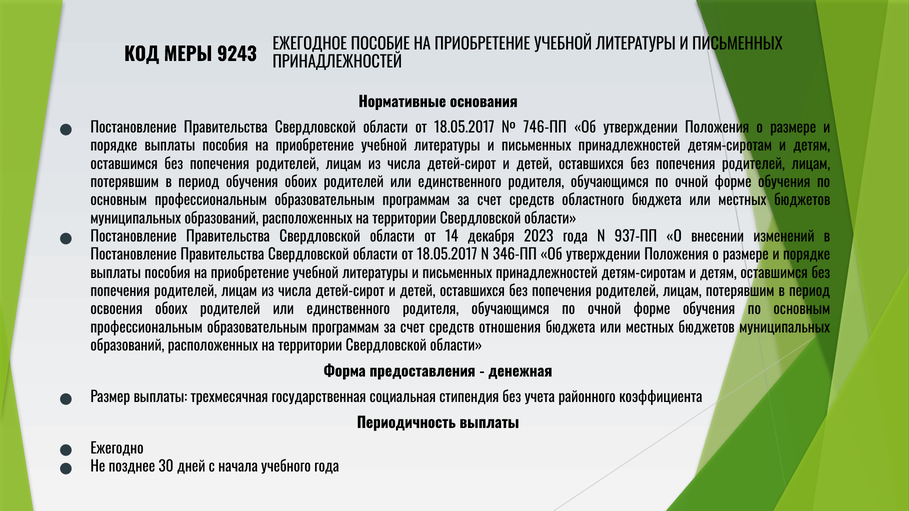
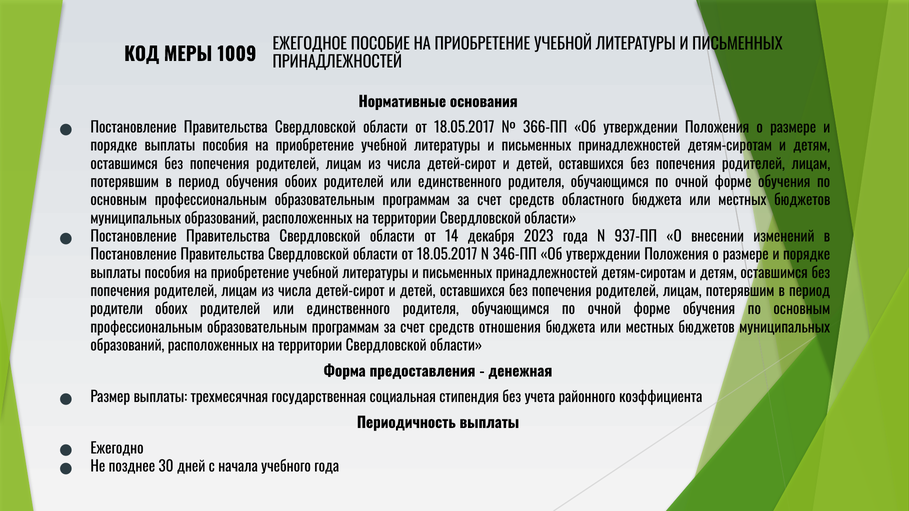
9243: 9243 -> 1009 (237, 55)
746-ПП: 746-ПП -> 366-ПП (545, 128)
освоения: освоения -> родители (117, 310)
